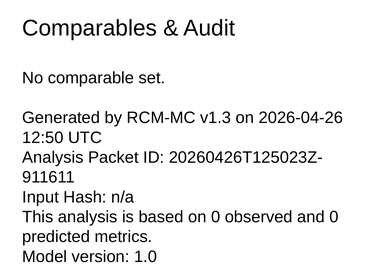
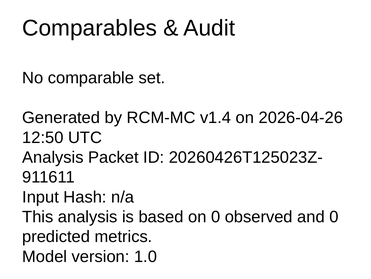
v1.3: v1.3 -> v1.4 (216, 117)
